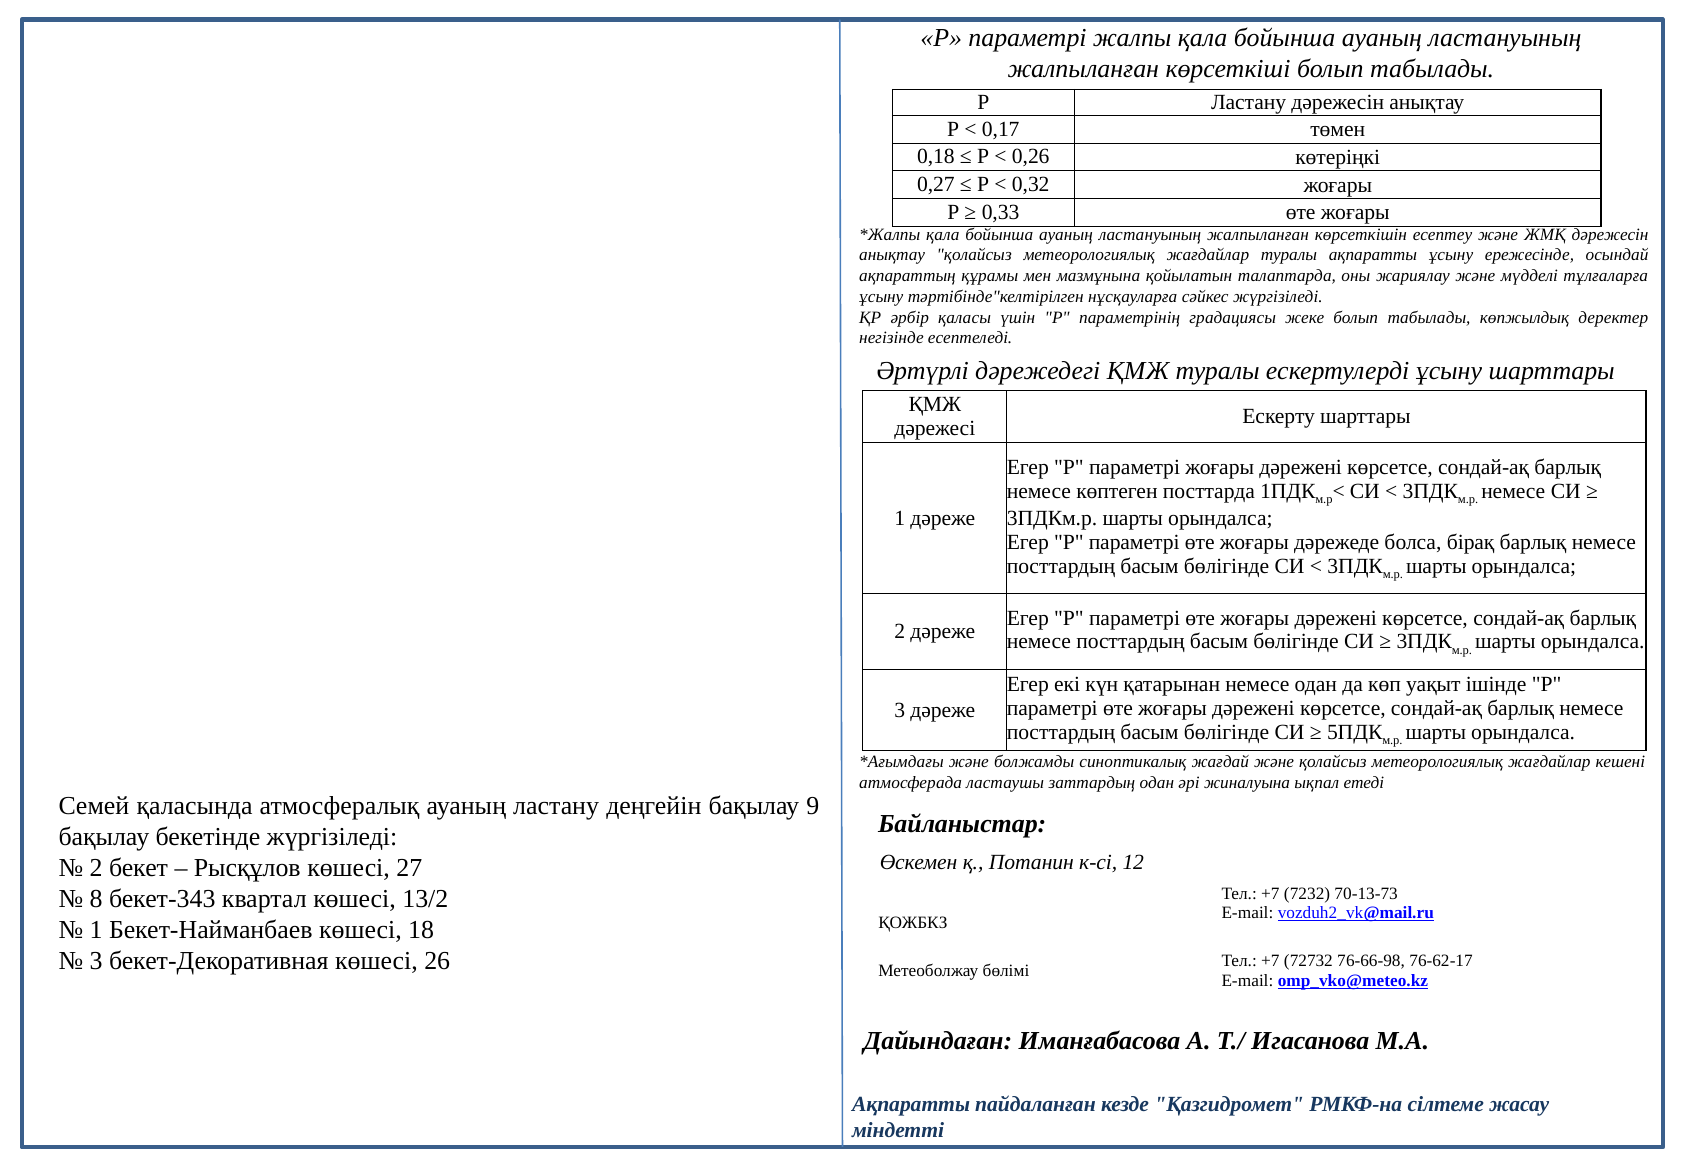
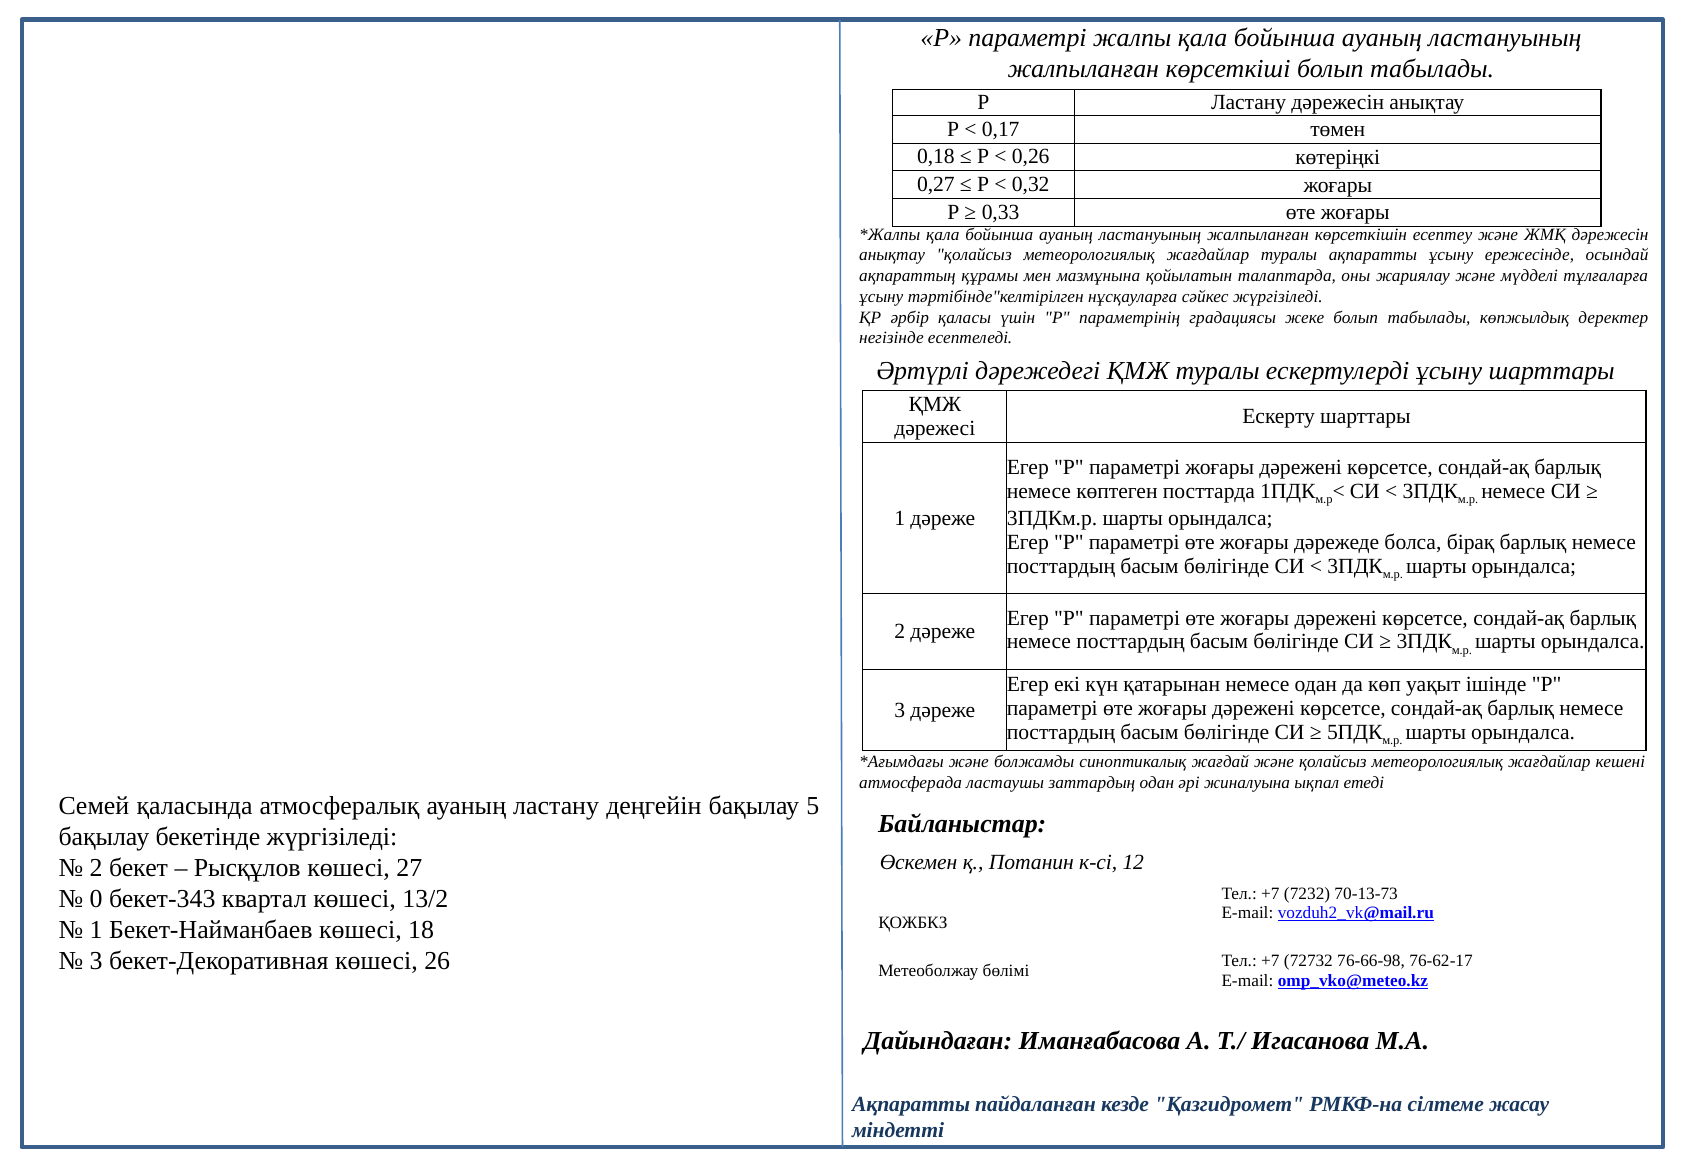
9: 9 -> 5 (813, 805)
8: 8 -> 0 (96, 899)
